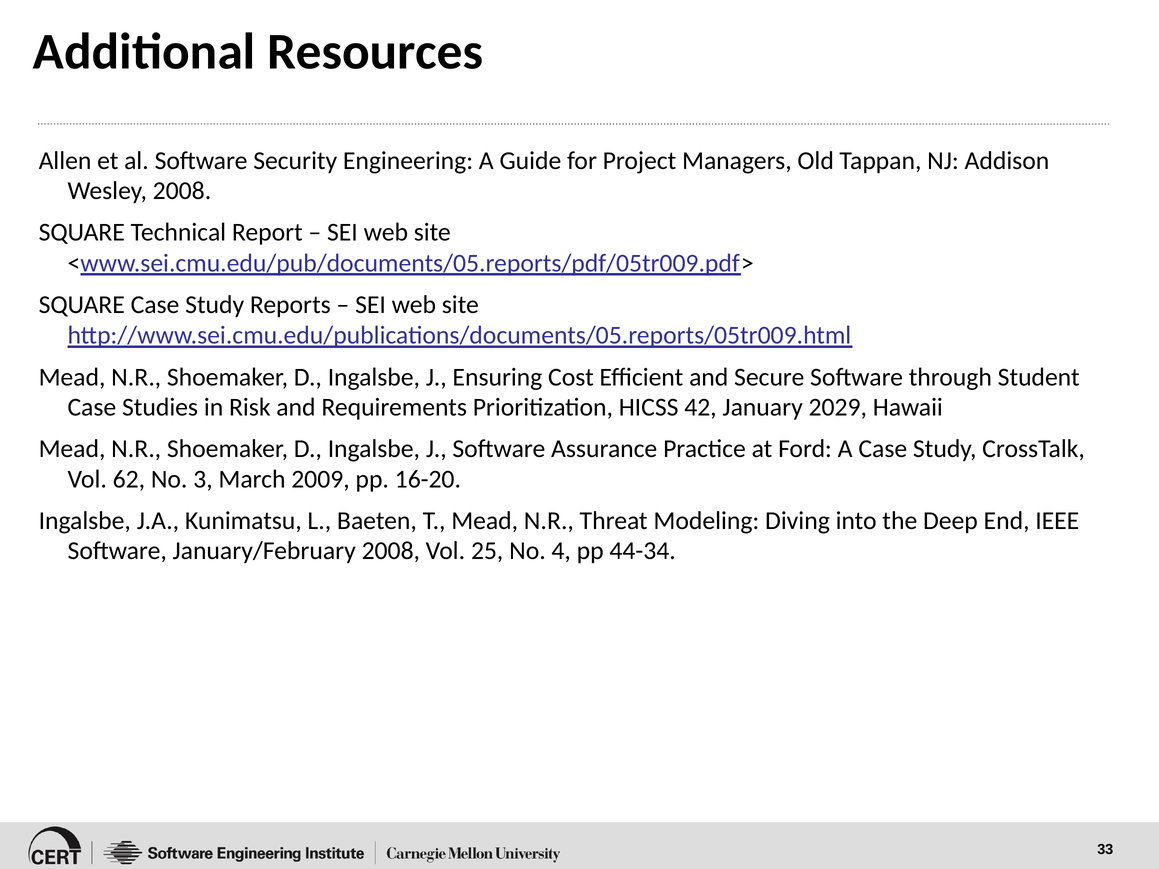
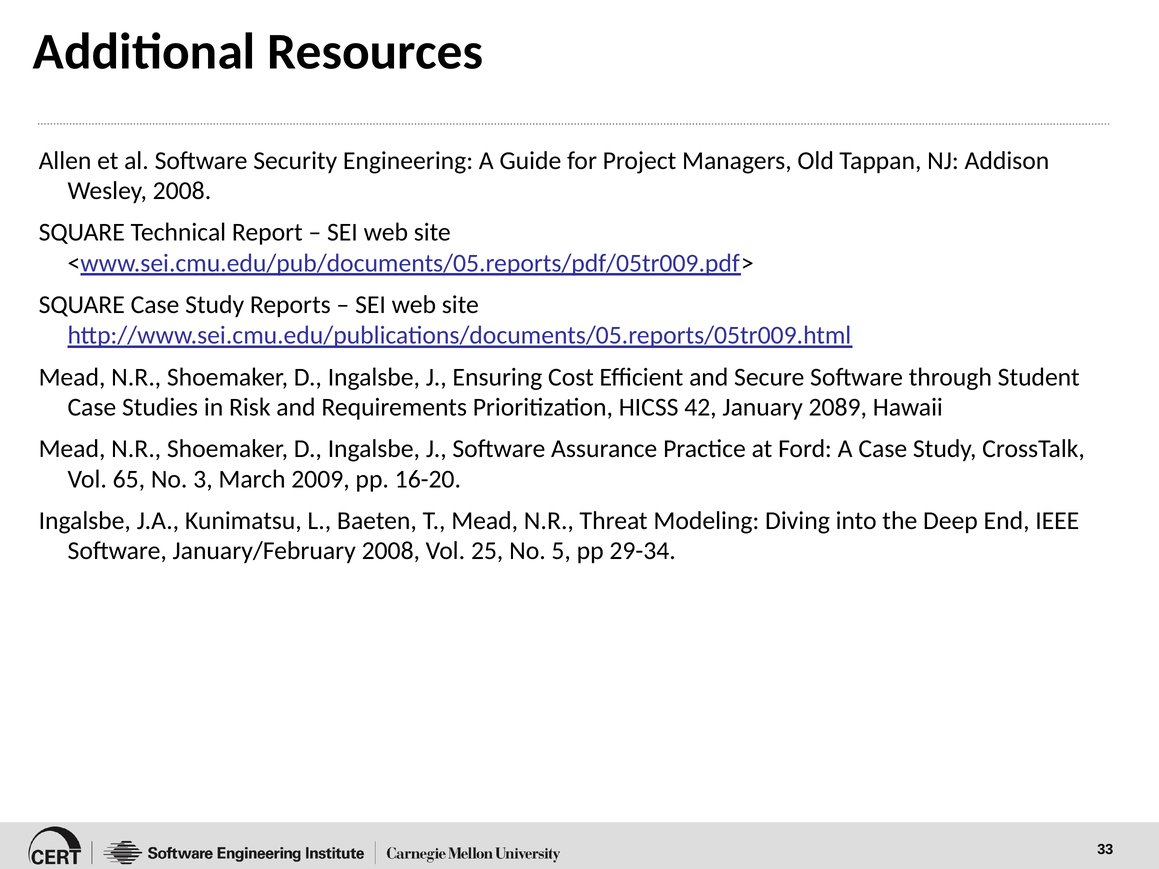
2029: 2029 -> 2089 (838, 407)
62: 62 -> 65 (129, 479)
4: 4 -> 5 (561, 551)
44-34: 44-34 -> 29-34 (643, 551)
